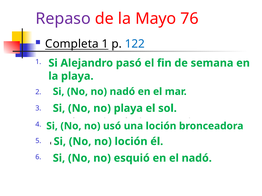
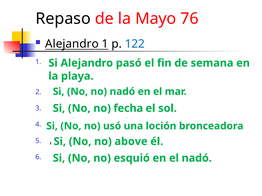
Repaso colour: purple -> black (63, 19)
Completa: Completa -> Alejandro (72, 44)
playa: playa -> fecha (128, 109)
loción: loción -> above (131, 142)
